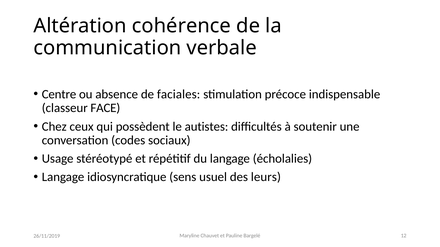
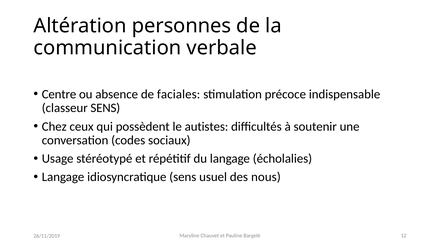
cohérence: cohérence -> personnes (181, 26)
classeur FACE: FACE -> SENS (105, 108)
leurs: leurs -> nous (266, 177)
